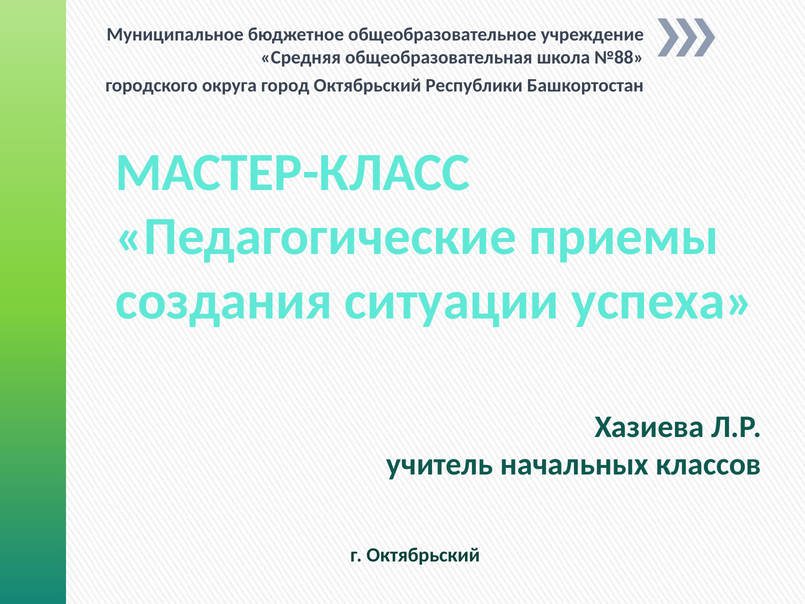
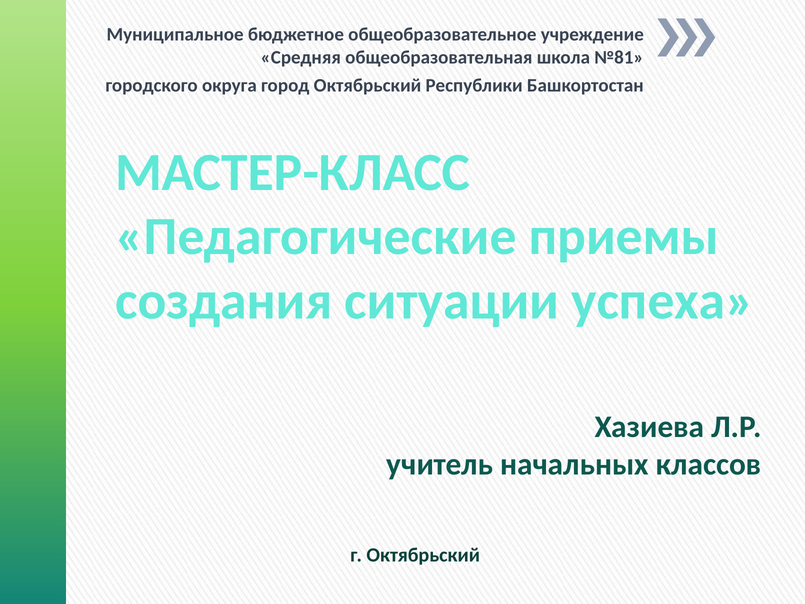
№88: №88 -> №81 (619, 57)
